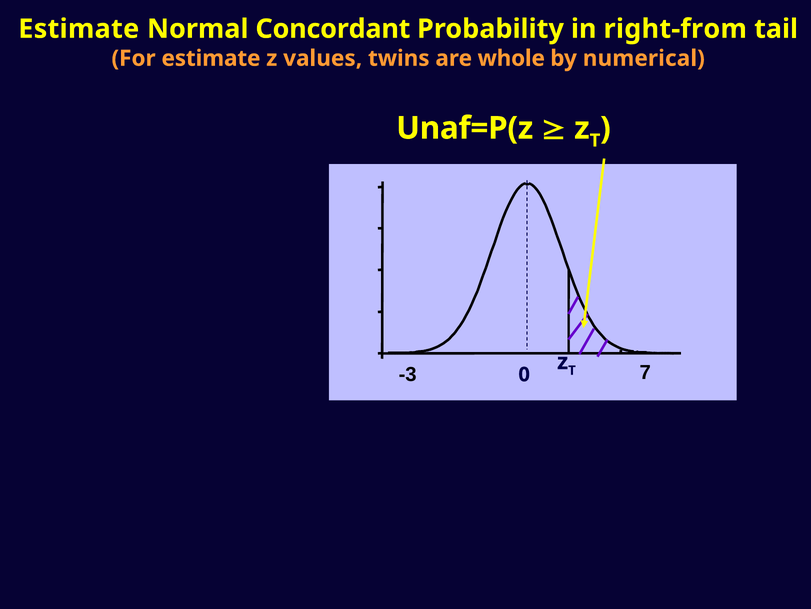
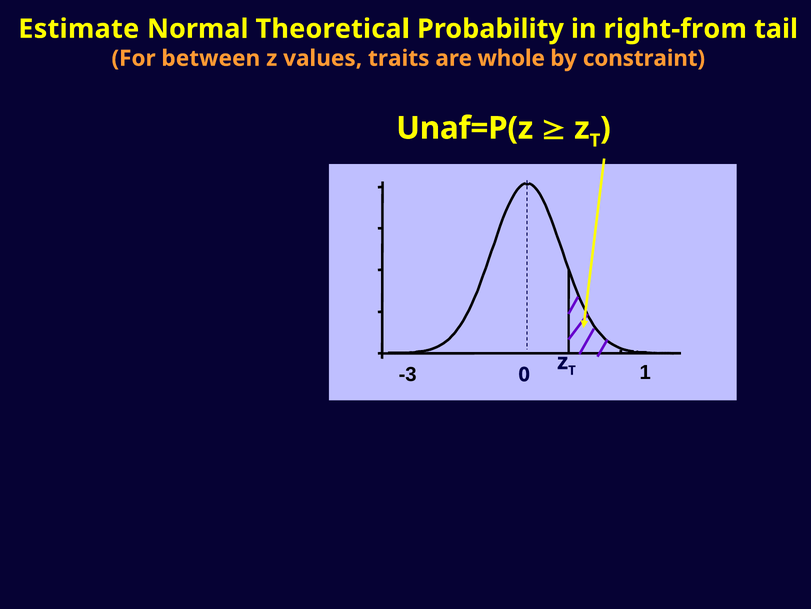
Concordant: Concordant -> Theoretical (333, 29)
For estimate: estimate -> between (211, 58)
twins: twins -> traits (399, 58)
numerical: numerical -> constraint (644, 58)
7: 7 -> 1 (645, 372)
